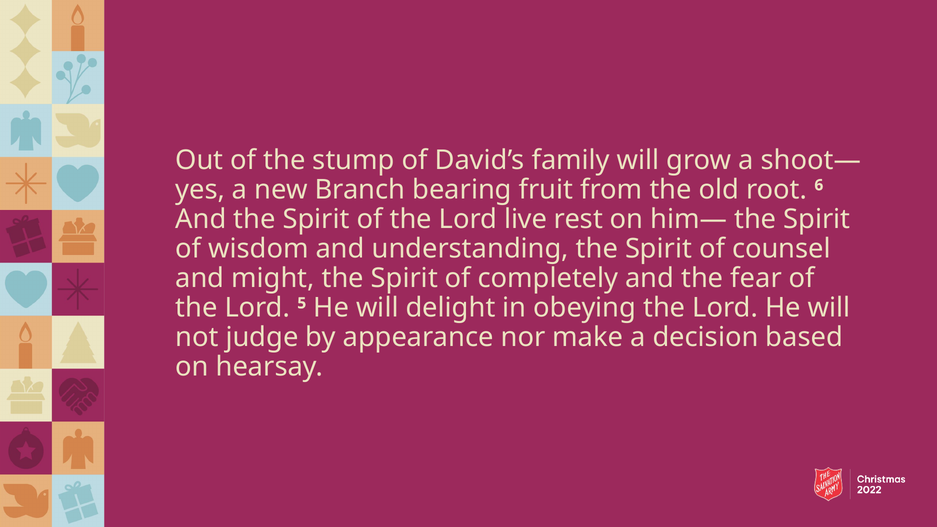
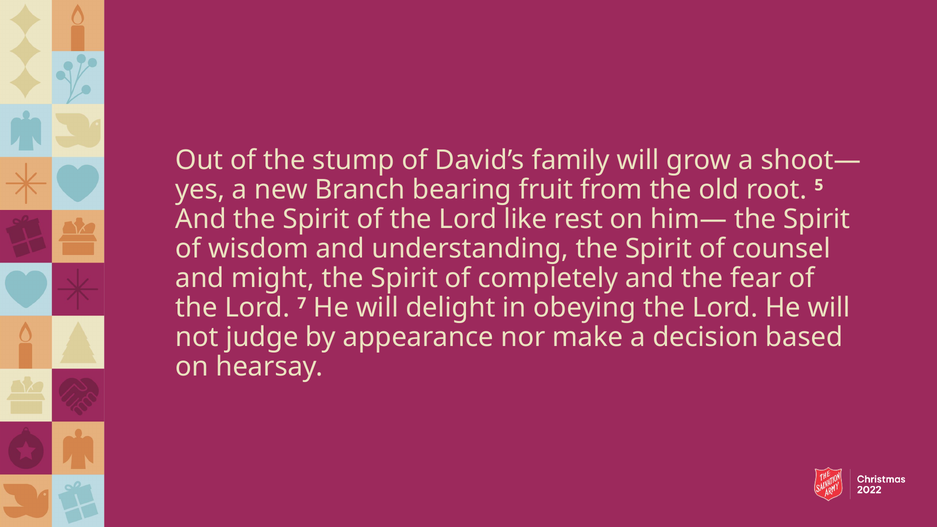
6: 6 -> 5 (819, 185)
live: live -> like (526, 219)
5: 5 -> 7 (302, 303)
